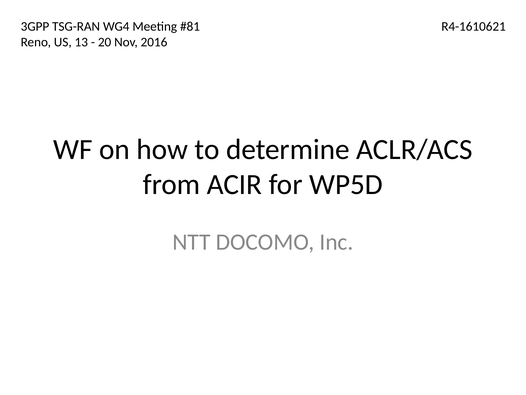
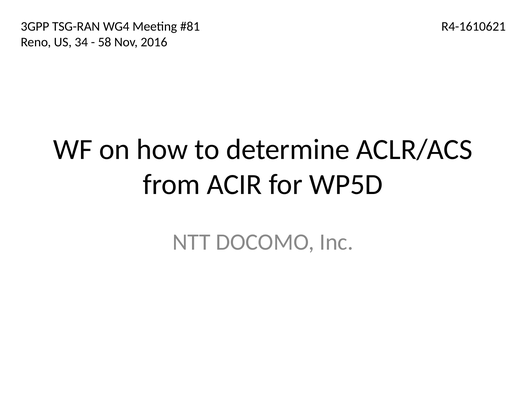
13: 13 -> 34 (81, 42)
20: 20 -> 58 (105, 42)
